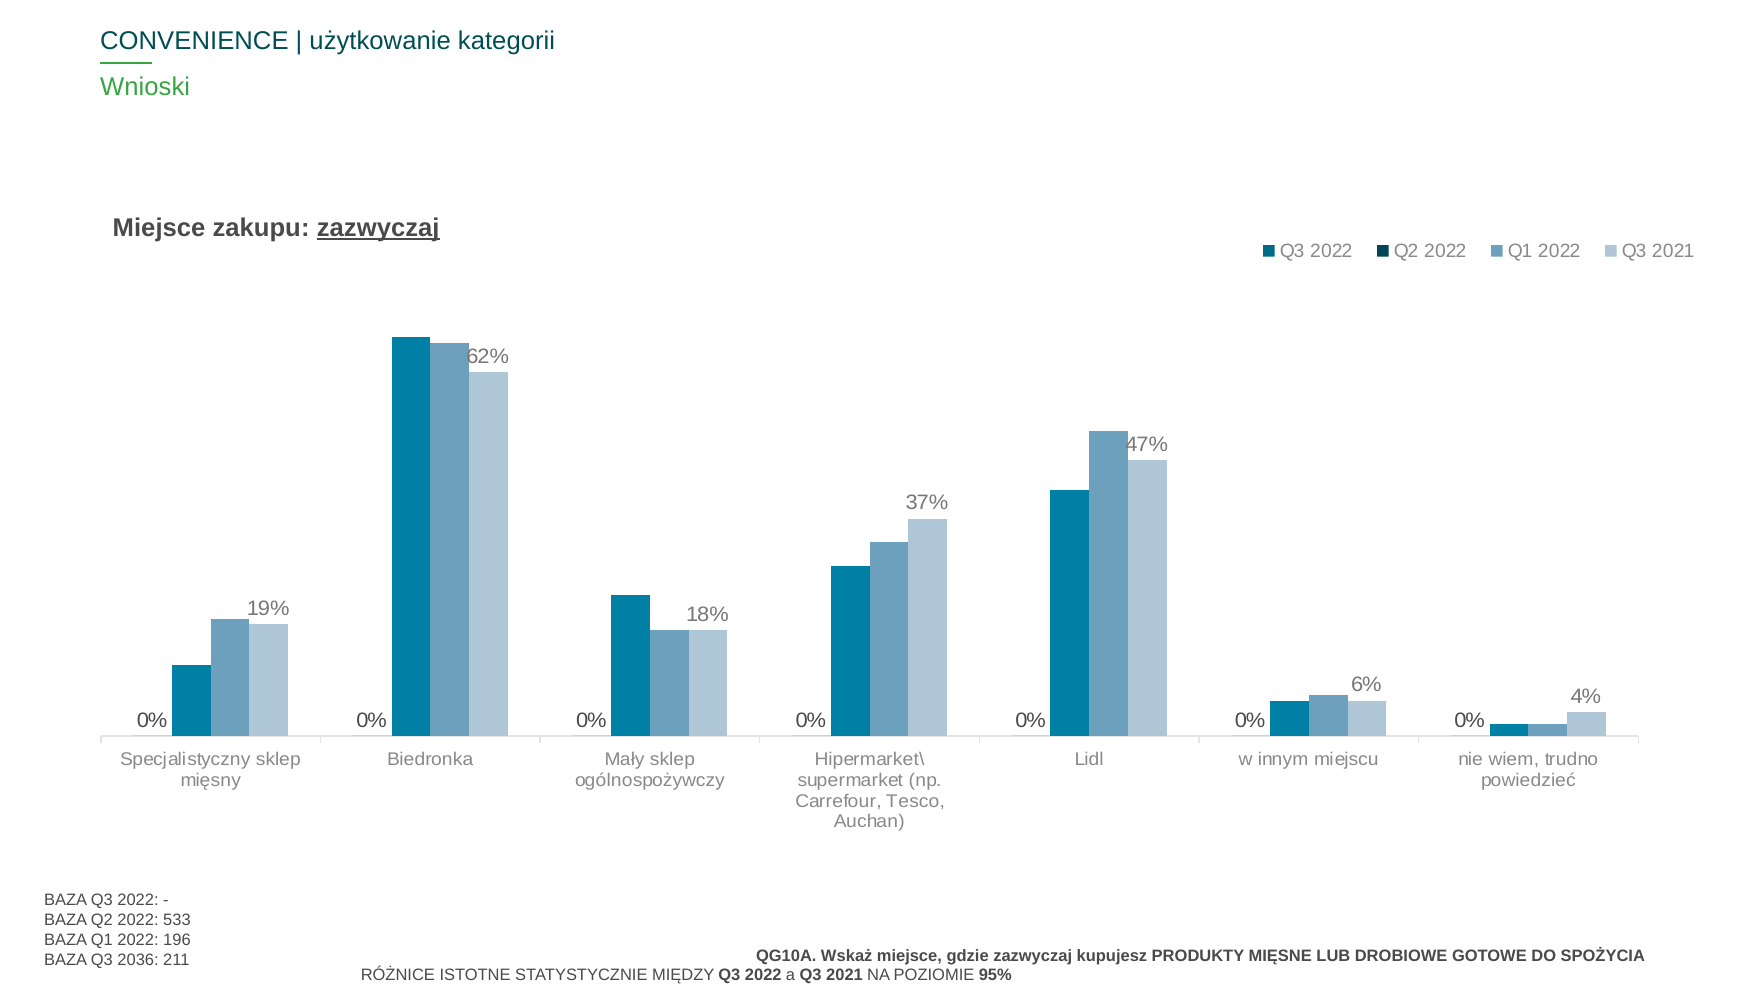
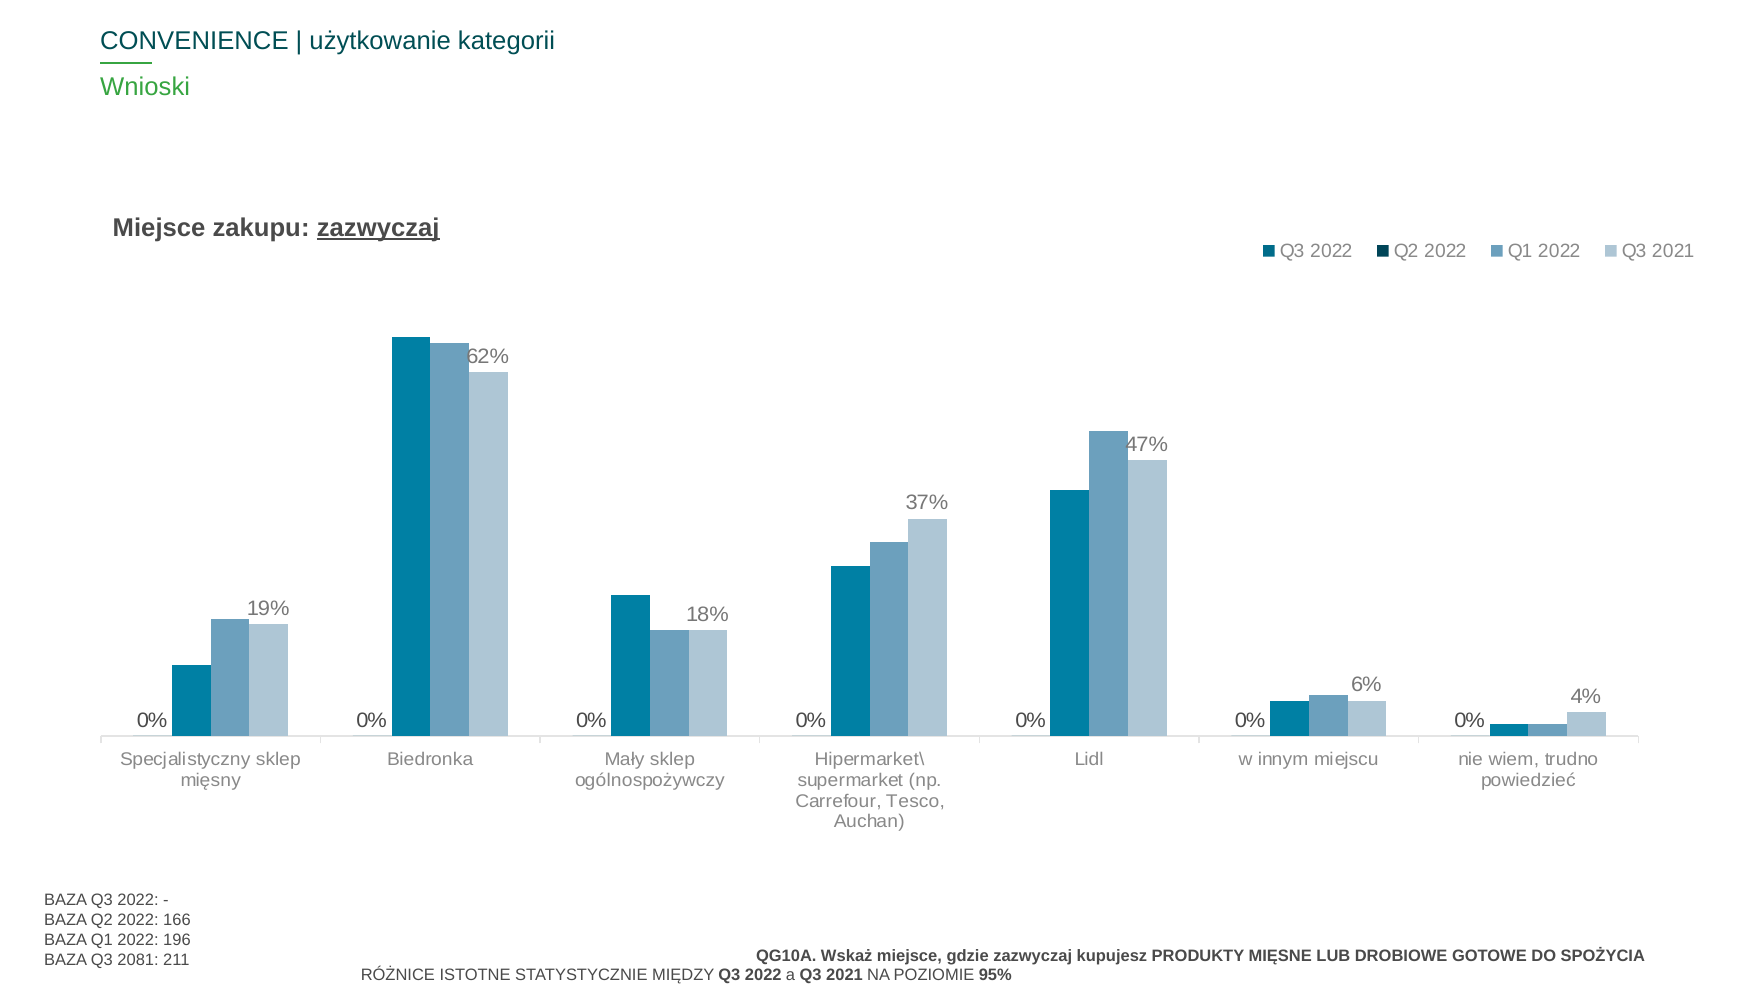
533: 533 -> 166 (177, 920)
2036: 2036 -> 2081 (138, 959)
